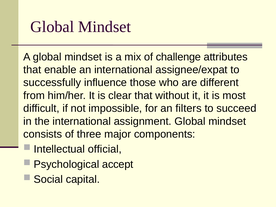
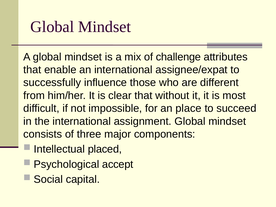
filters: filters -> place (189, 108)
official: official -> placed (105, 149)
